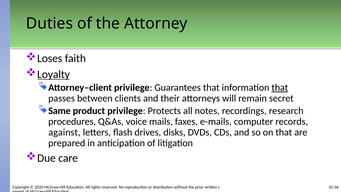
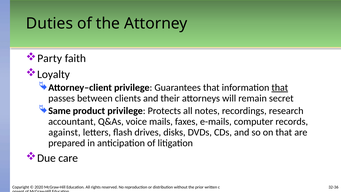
Loses: Loses -> Party (50, 58)
Loyalty underline: present -> none (54, 74)
procedures: procedures -> accountant (72, 121)
